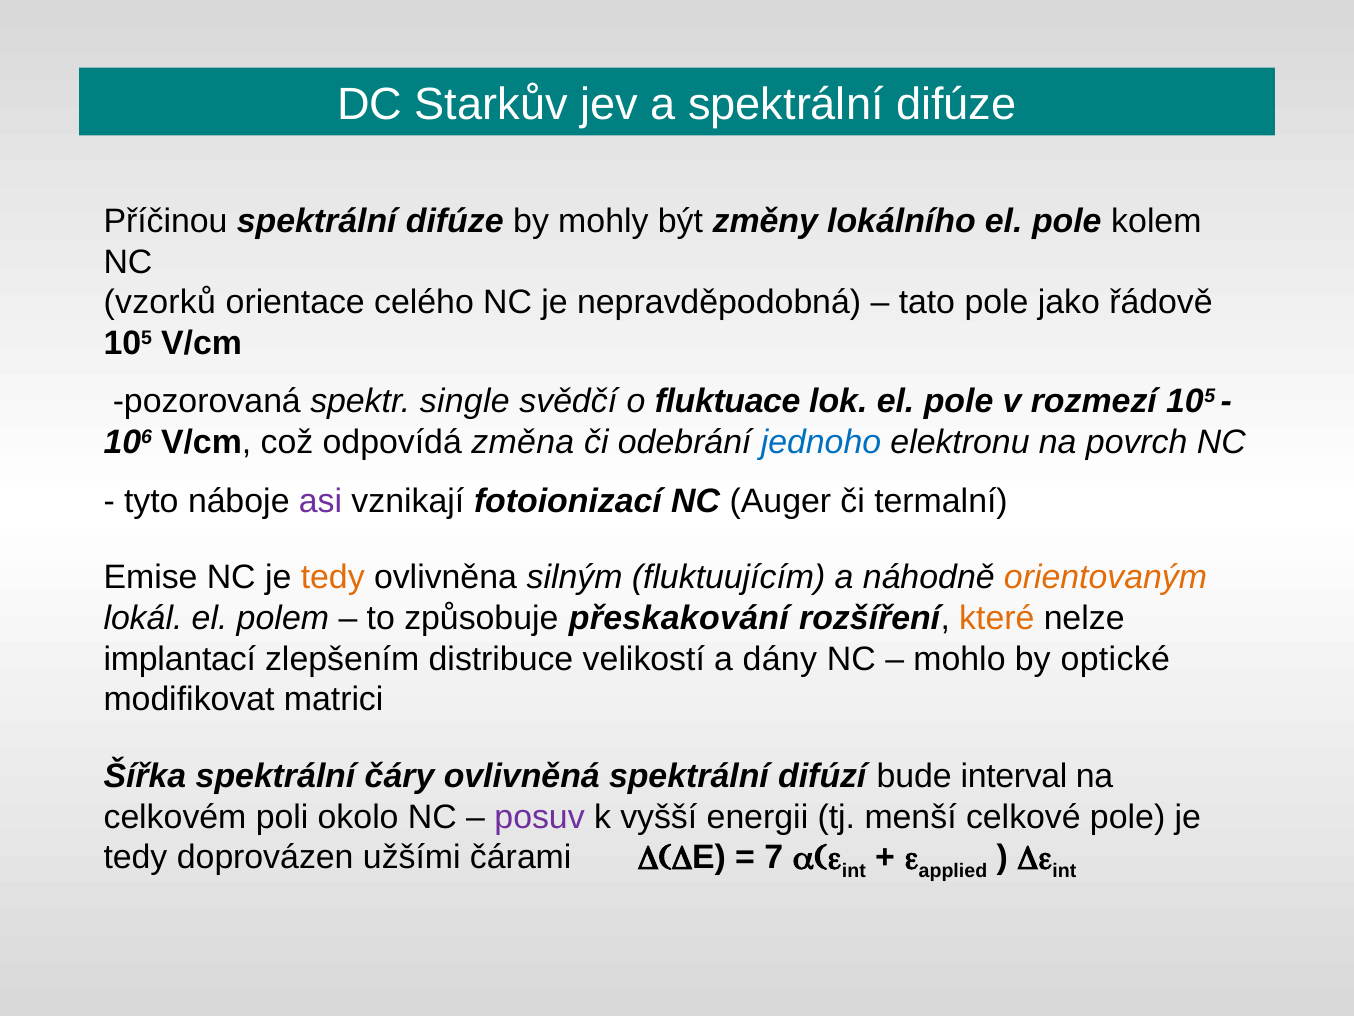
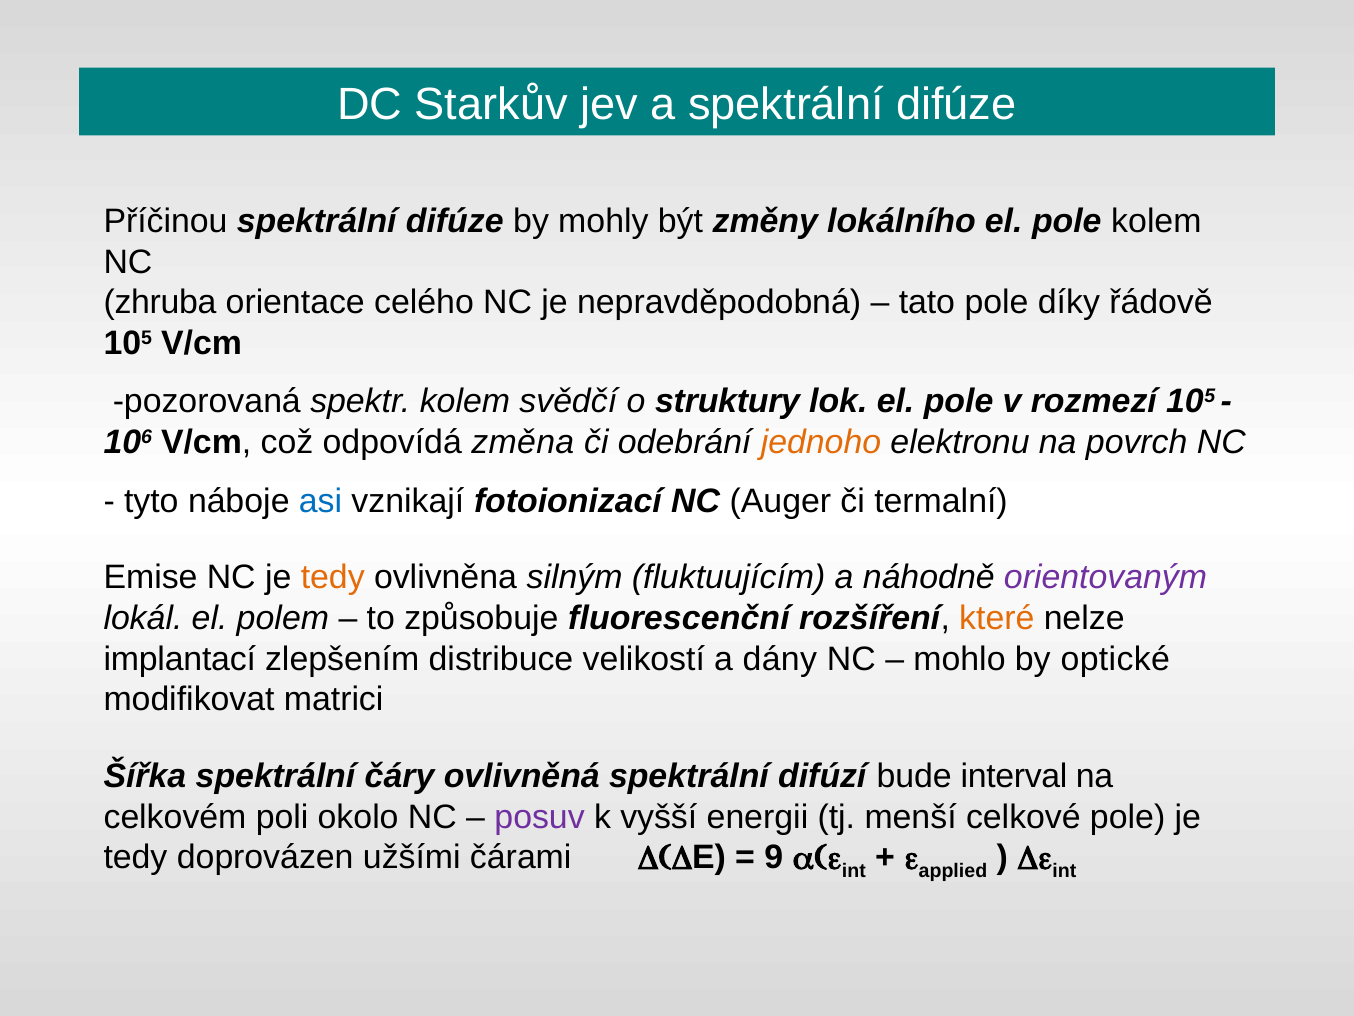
vzorků: vzorků -> zhruba (160, 302)
jako: jako -> díky (1069, 302)
spektr single: single -> kolem (465, 402)
fluktuace: fluktuace -> struktury (728, 402)
jednoho colour: blue -> orange (821, 442)
asi colour: purple -> blue (321, 501)
orientovaným colour: orange -> purple (1106, 577)
přeskakování: přeskakování -> fluorescenční (679, 618)
7: 7 -> 9 (774, 857)
